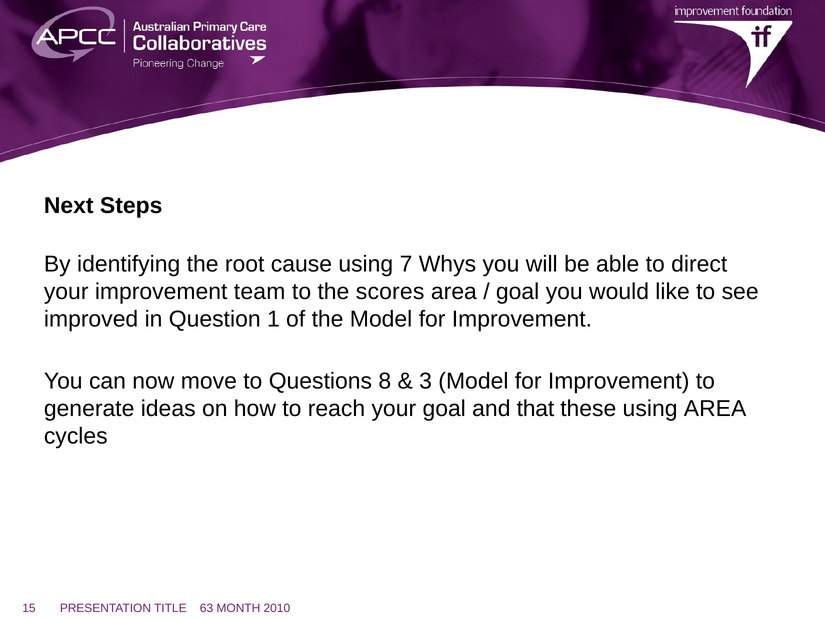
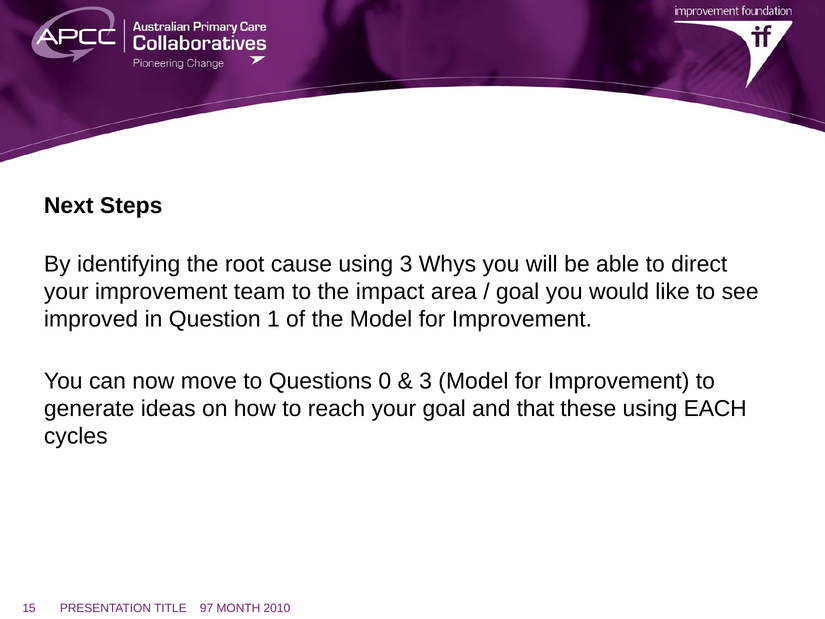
using 7: 7 -> 3 (406, 264)
scores: scores -> impact (390, 292)
8: 8 -> 0 (385, 381)
using AREA: AREA -> EACH (715, 409)
63: 63 -> 97 (207, 608)
